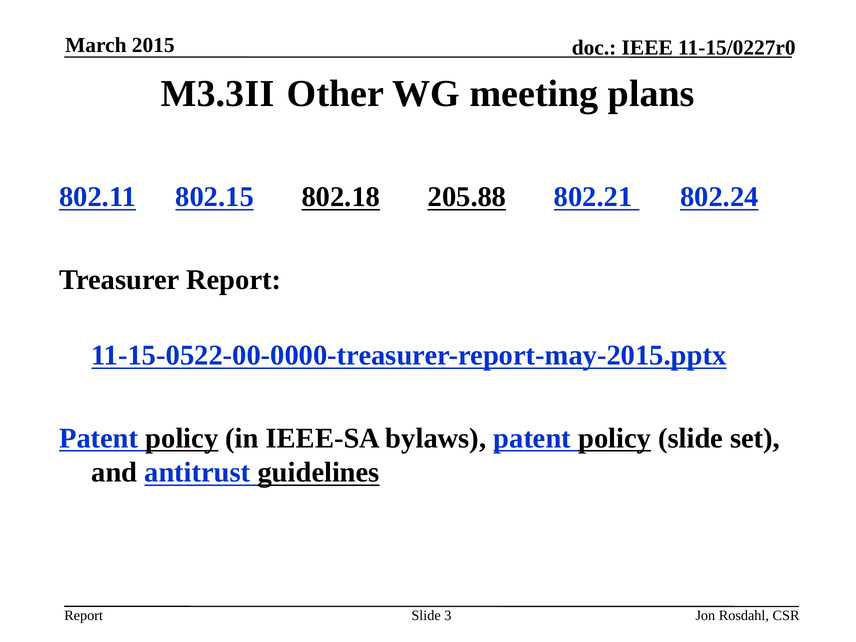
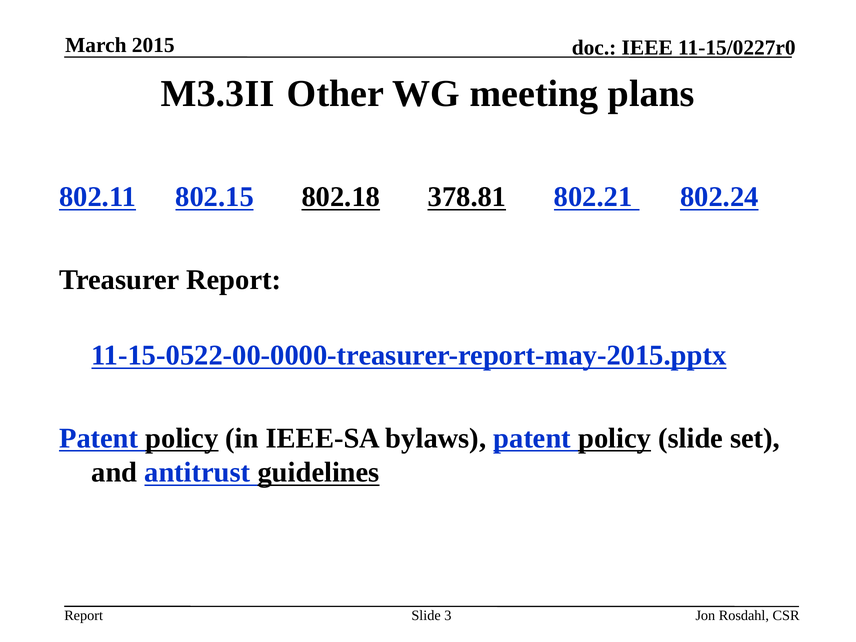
205.88: 205.88 -> 378.81 (467, 197)
